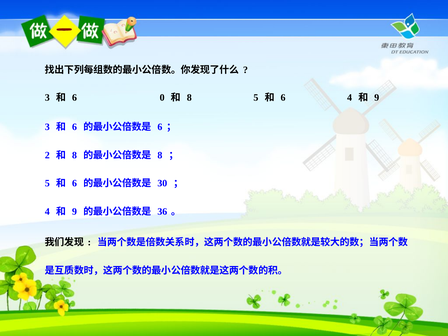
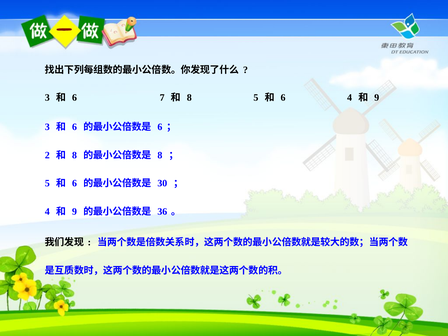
0: 0 -> 7 (162, 98)
